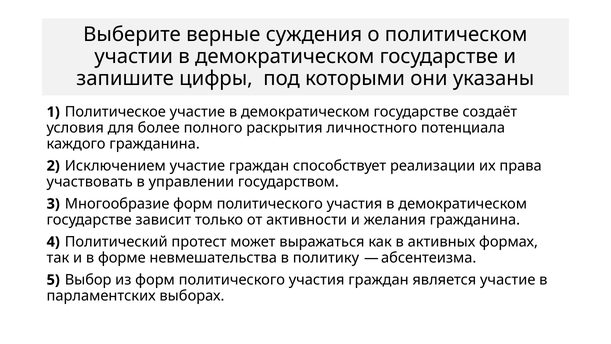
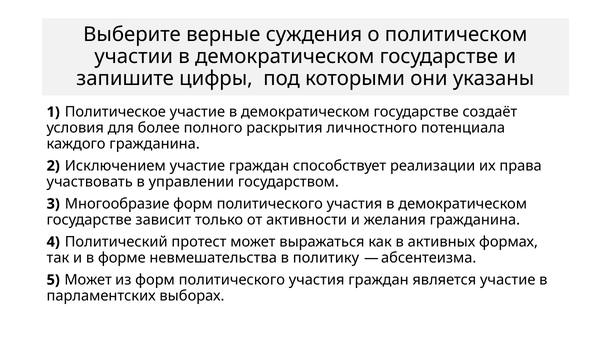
5 Выбор: Выбор -> Может (88, 280)
